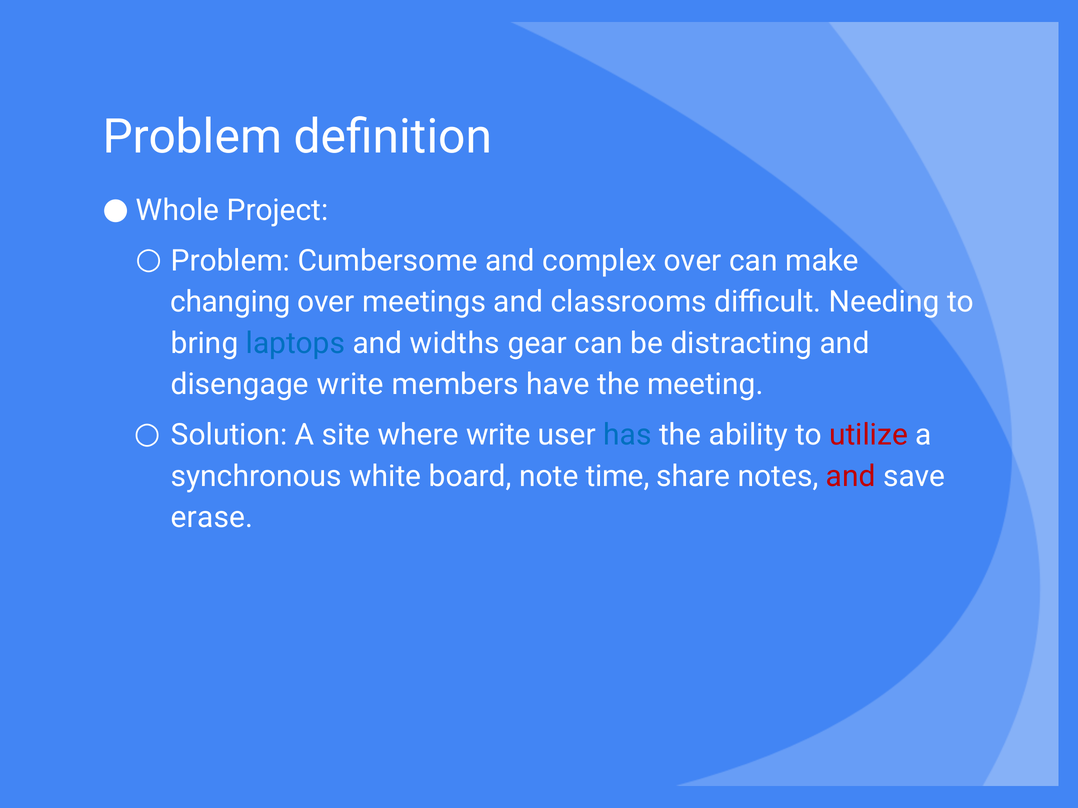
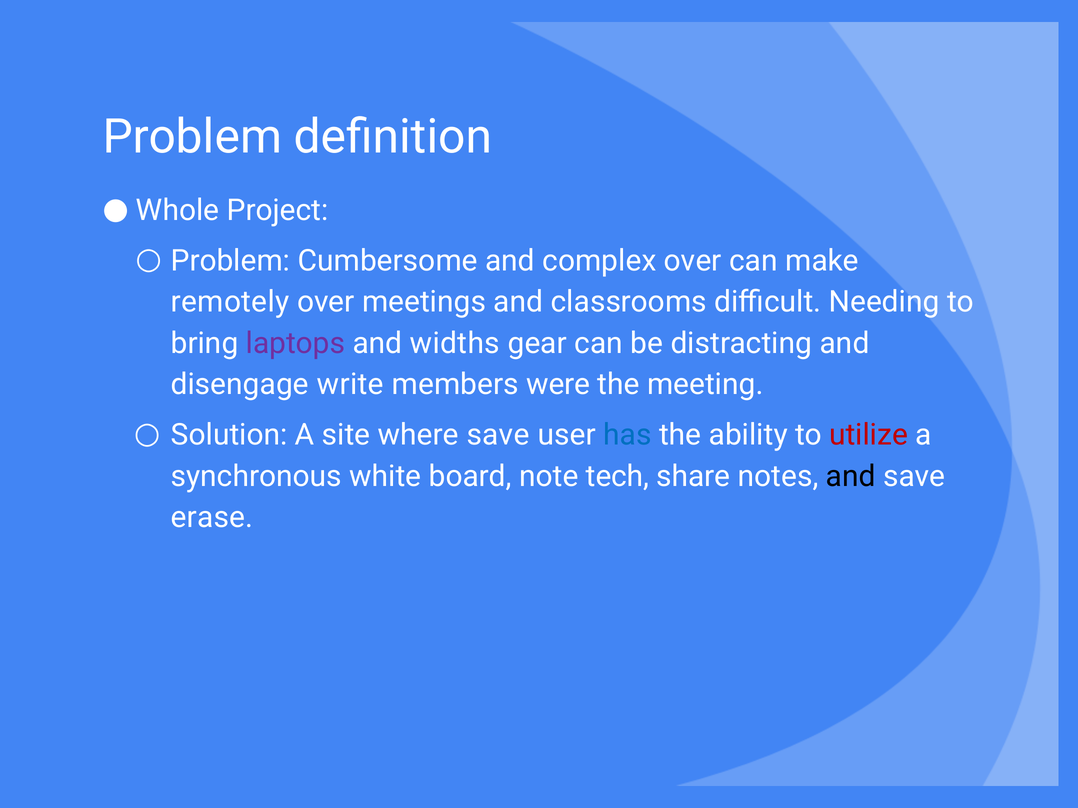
changing: changing -> remotely (230, 302)
laptops colour: blue -> purple (295, 344)
have: have -> were (558, 385)
where write: write -> save (498, 435)
time: time -> tech (617, 477)
and colour: red -> black (851, 477)
